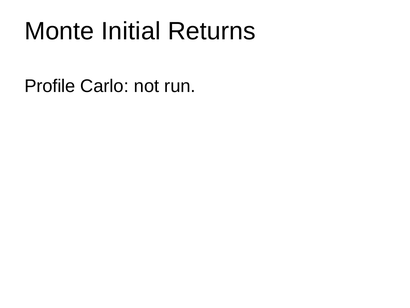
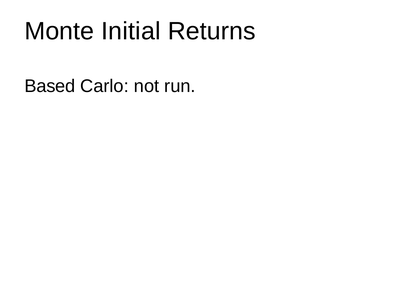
Profile: Profile -> Based (50, 86)
